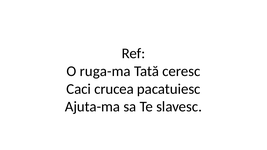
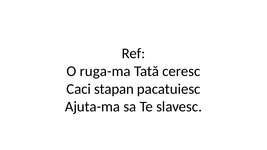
crucea: crucea -> stapan (114, 89)
